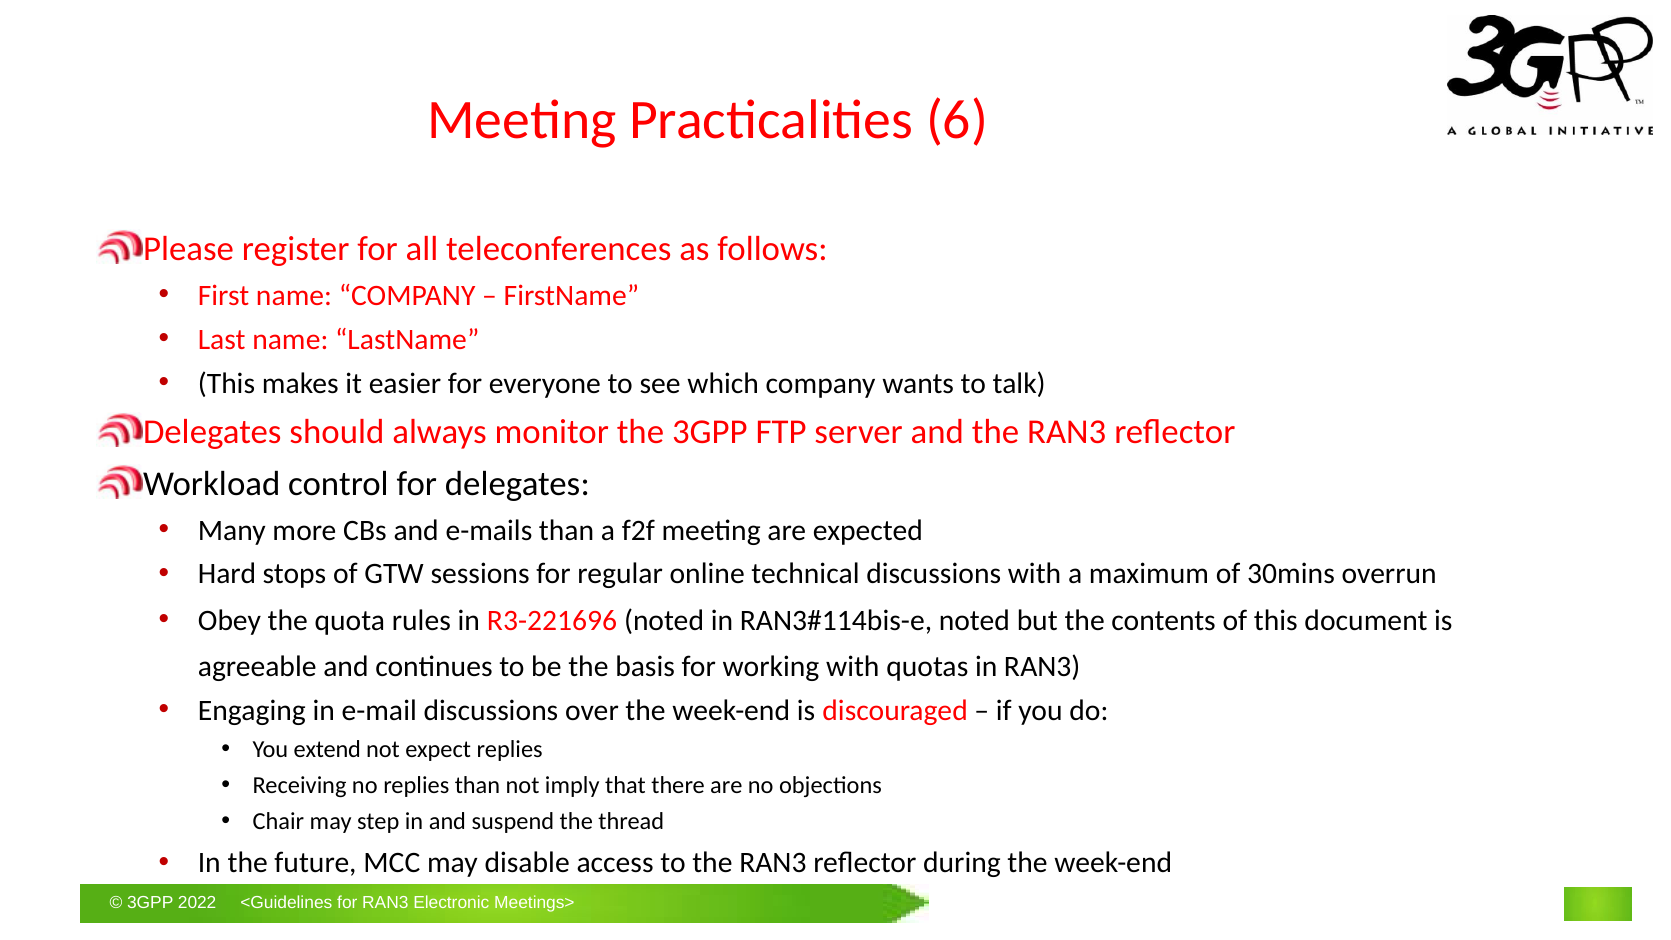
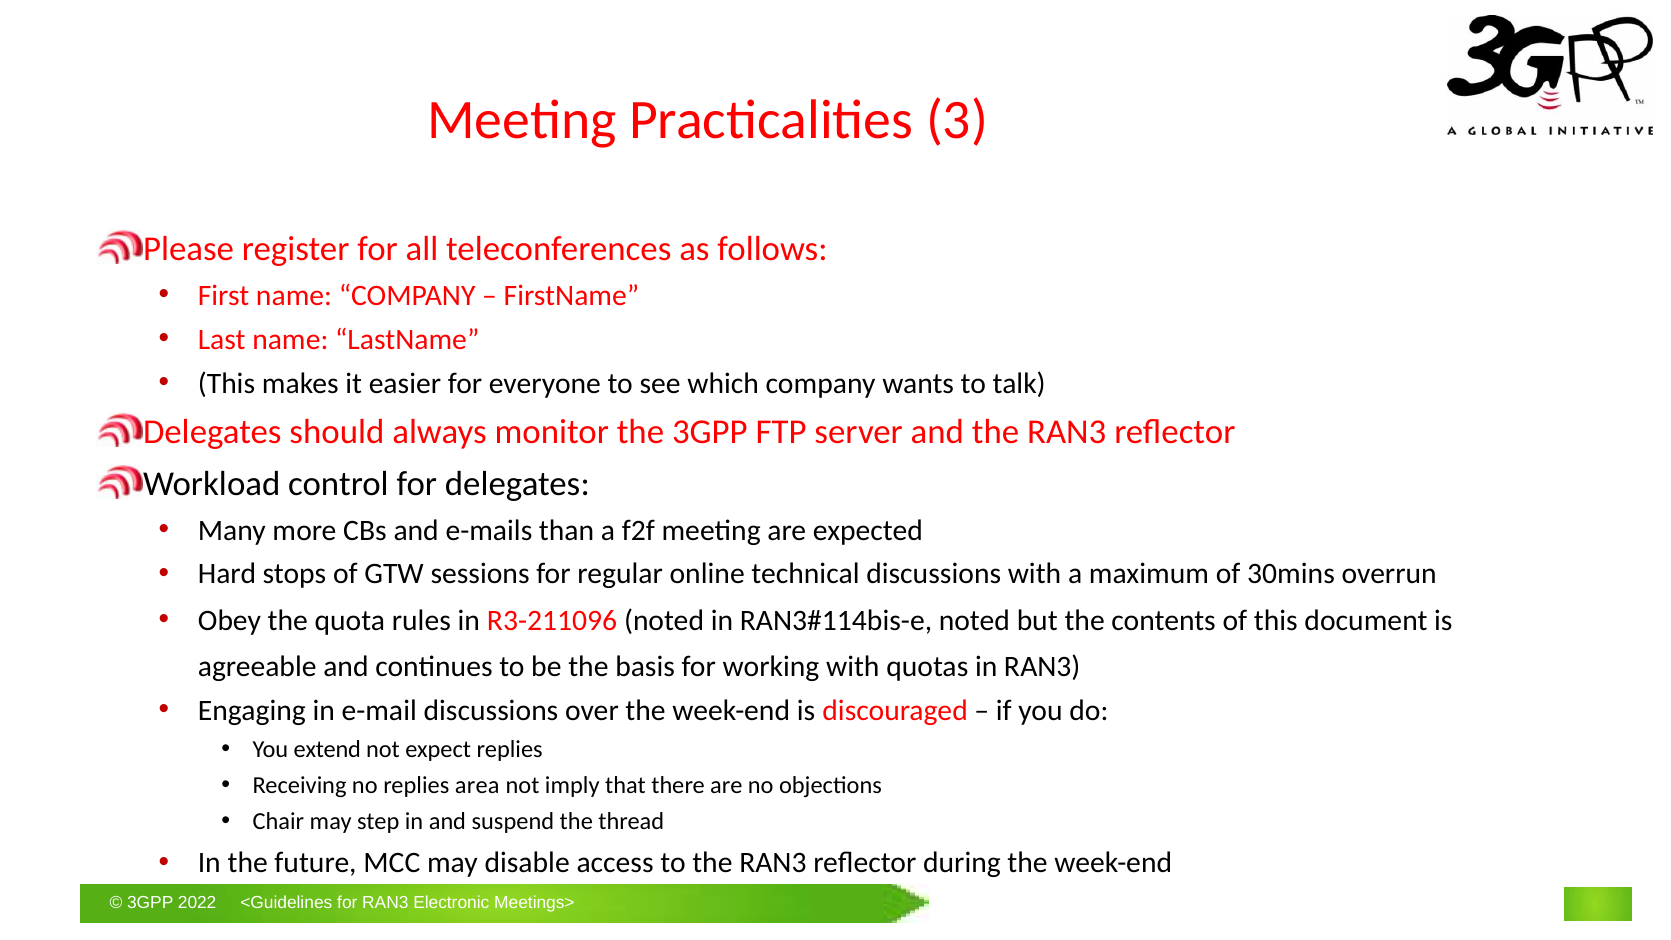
6: 6 -> 3 (957, 120)
R3-221696: R3-221696 -> R3-211096 (552, 620)
replies than: than -> area (477, 786)
